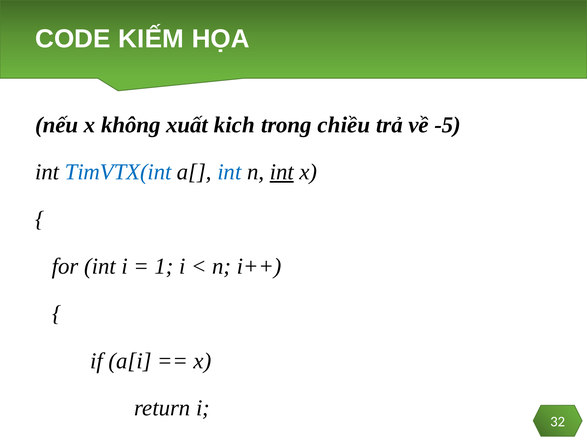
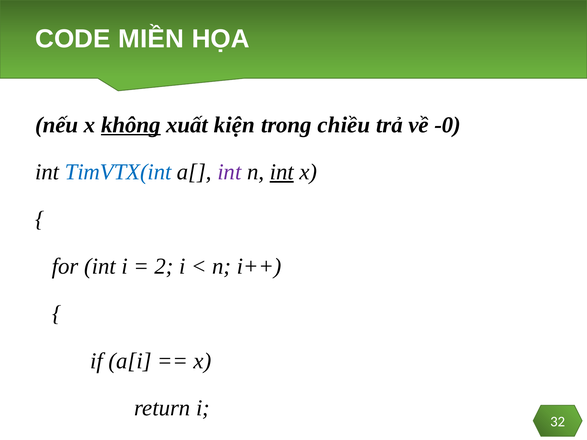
KIẾM: KIẾM -> MIỀN (151, 39)
không underline: none -> present (131, 125)
kich: kich -> kiện (234, 125)
-5: -5 -> -0 (448, 125)
int colour: blue -> purple (229, 172)
1: 1 -> 2 (164, 267)
